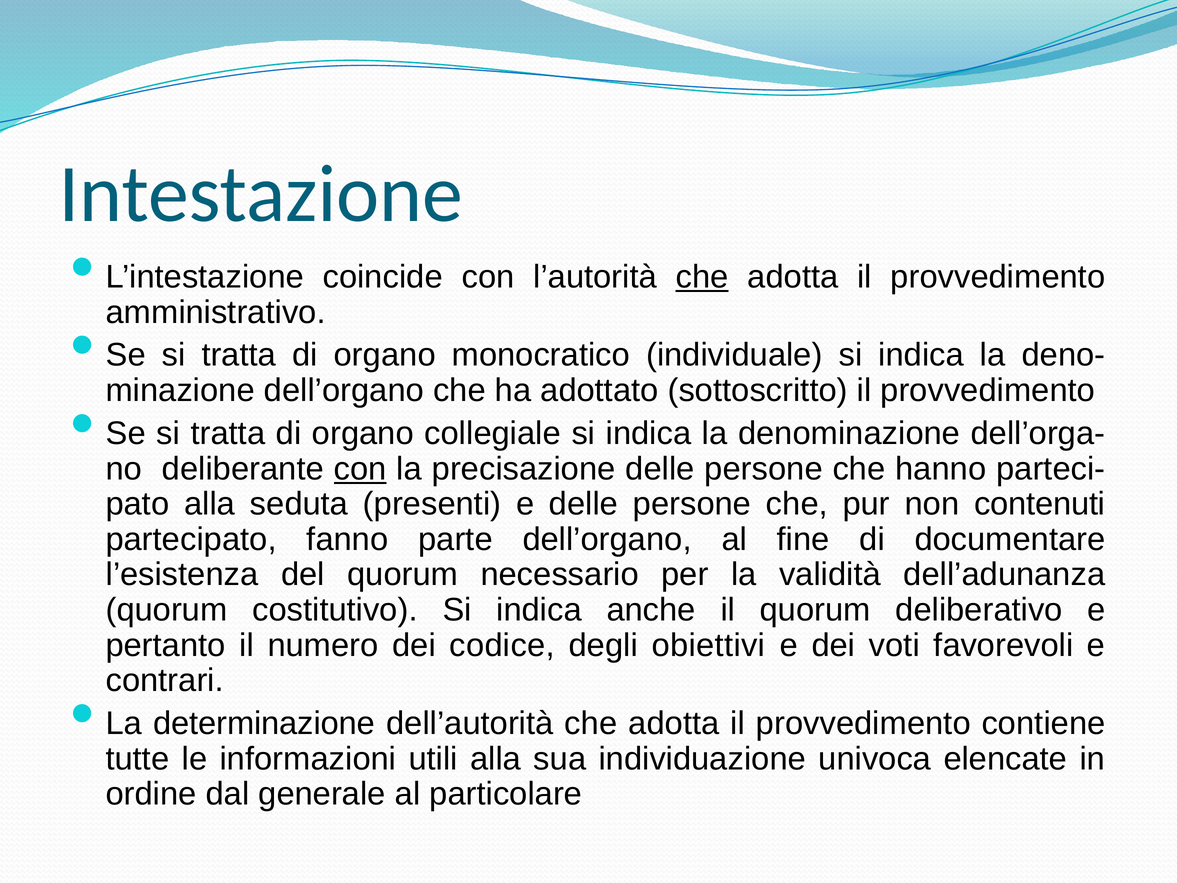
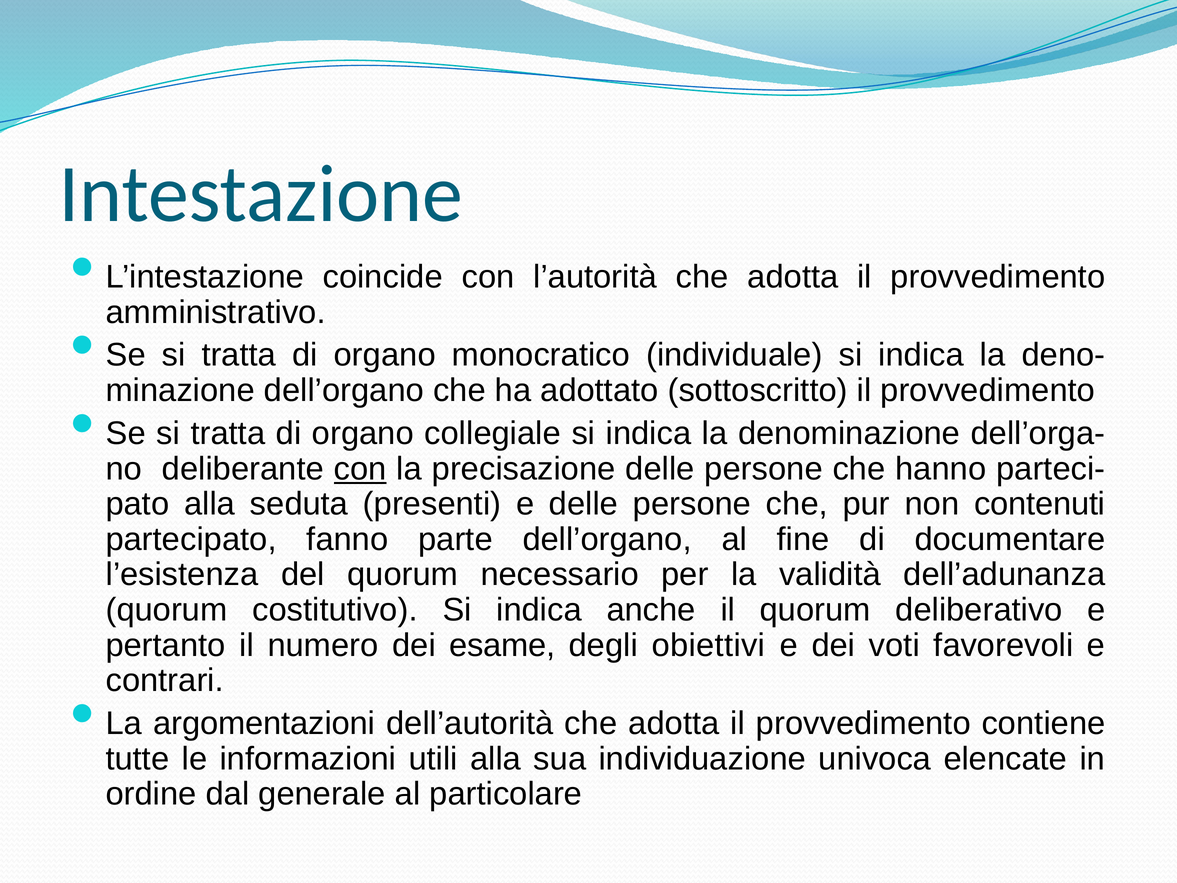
che underline: present -> none (702, 277)
codice: codice -> esame (502, 645)
determinazione: determinazione -> argomentazioni (264, 723)
